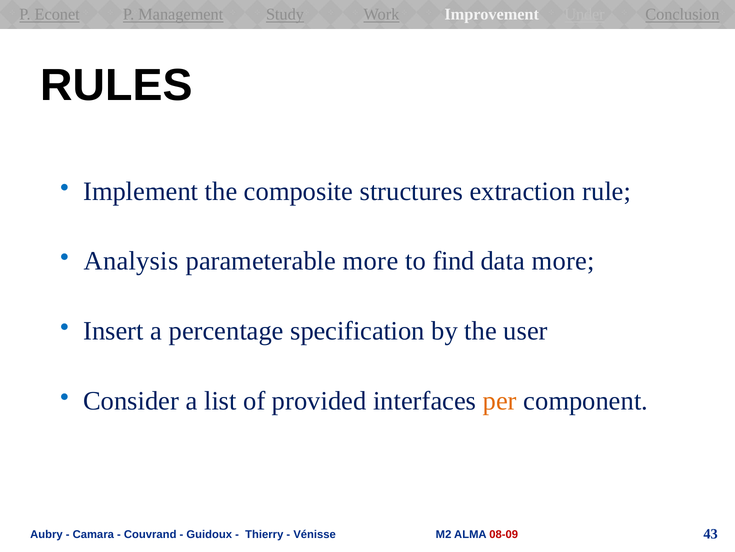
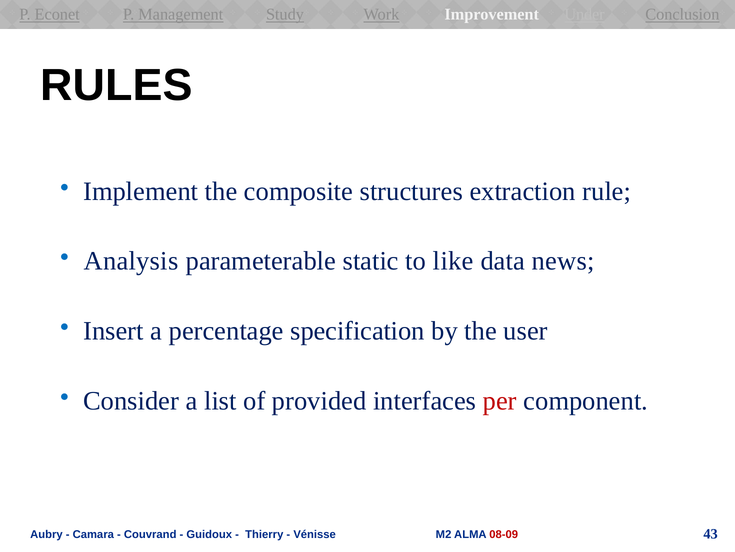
parameterable more: more -> static (371, 261)
find: find -> like (453, 261)
data more: more -> news (563, 261)
per colour: orange -> red (500, 400)
